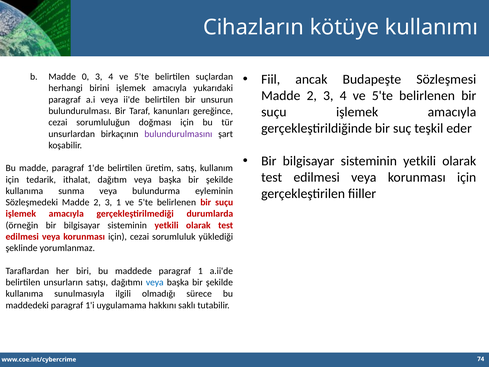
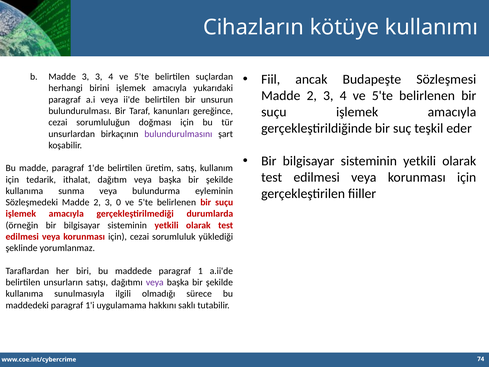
Madde 0: 0 -> 3 (85, 77)
3 1: 1 -> 0 (119, 202)
veya colour: blue -> purple (155, 282)
